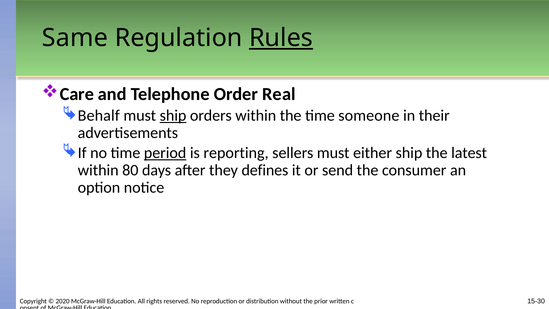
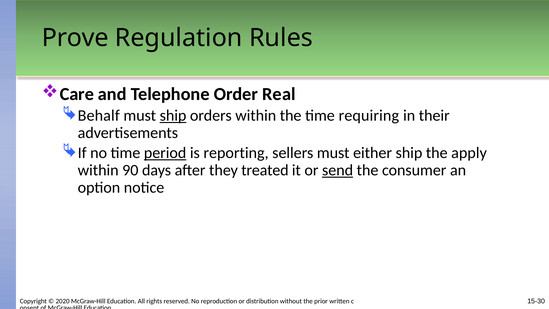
Same: Same -> Prove (75, 38)
Rules underline: present -> none (281, 38)
someone: someone -> requiring (369, 115)
latest: latest -> apply (469, 153)
80: 80 -> 90 (130, 170)
defines: defines -> treated (265, 170)
send underline: none -> present (338, 170)
